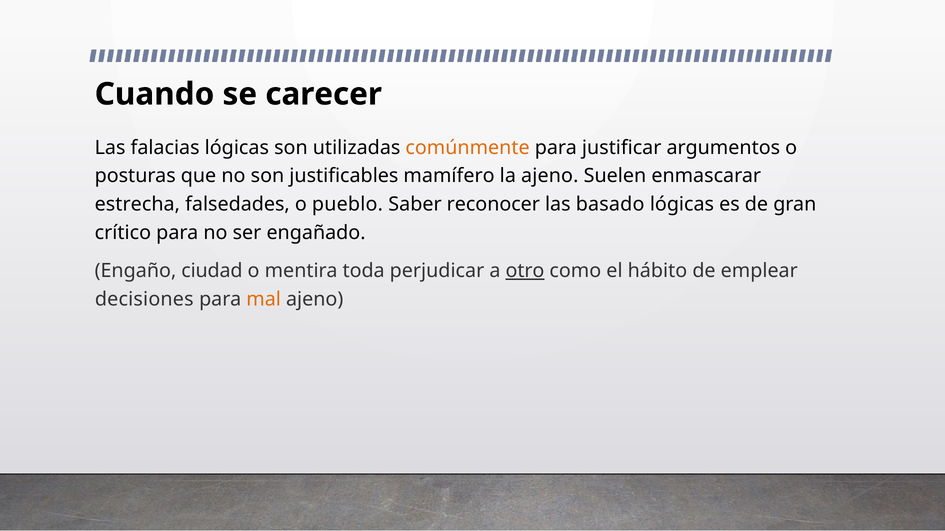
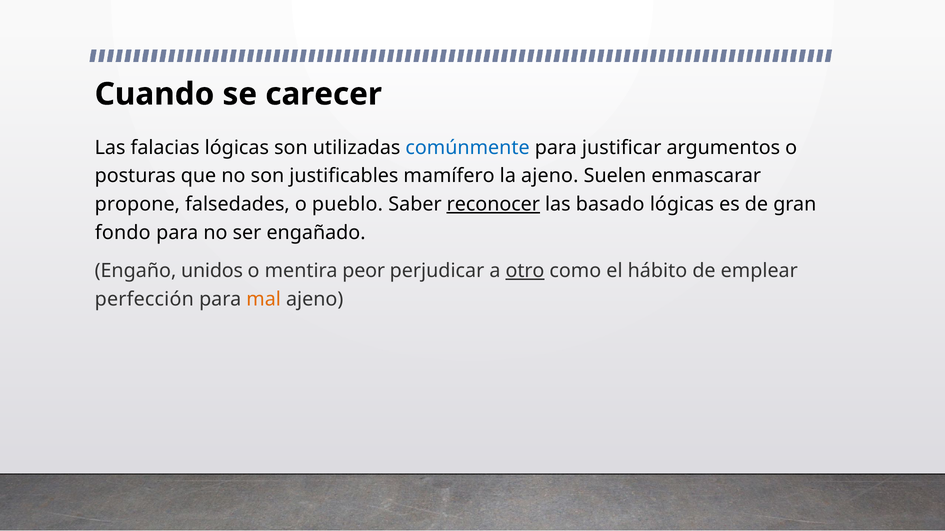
comúnmente colour: orange -> blue (468, 148)
estrecha: estrecha -> propone (137, 205)
reconocer underline: none -> present (493, 205)
crítico: crítico -> fondo (123, 233)
ciudad: ciudad -> unidos (212, 271)
toda: toda -> peor (364, 271)
decisiones: decisiones -> perfección (144, 299)
